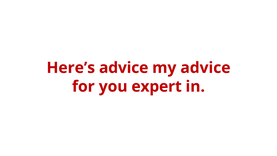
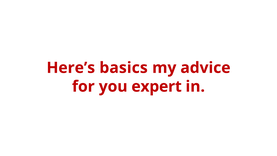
Here’s advice: advice -> basics (124, 68)
